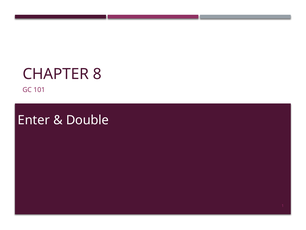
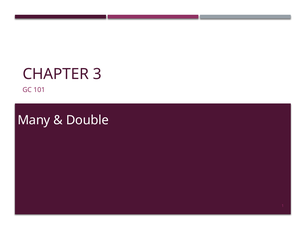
8: 8 -> 3 (97, 74)
Enter: Enter -> Many (34, 120)
